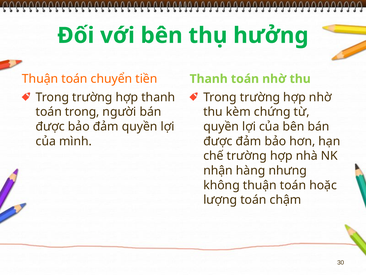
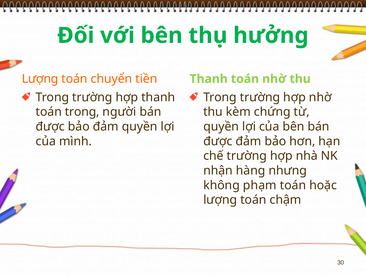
Thuận: Thuận -> Lượng (40, 79)
không thuận: thuận -> phạm (260, 185)
